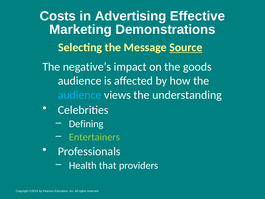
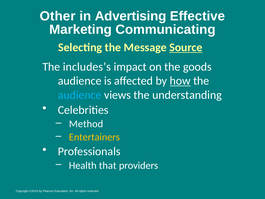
Costs: Costs -> Other (58, 16)
Demonstrations: Demonstrations -> Communicating (166, 29)
negative’s: negative’s -> includes’s (87, 67)
how underline: none -> present (180, 81)
Defining: Defining -> Method (86, 124)
Entertainers colour: light green -> yellow (94, 137)
